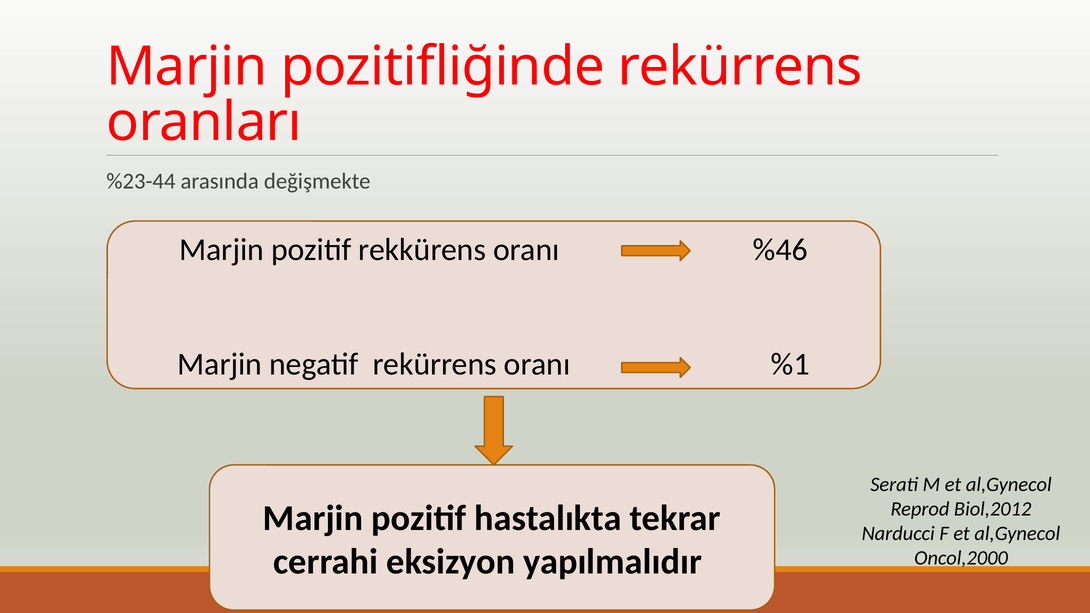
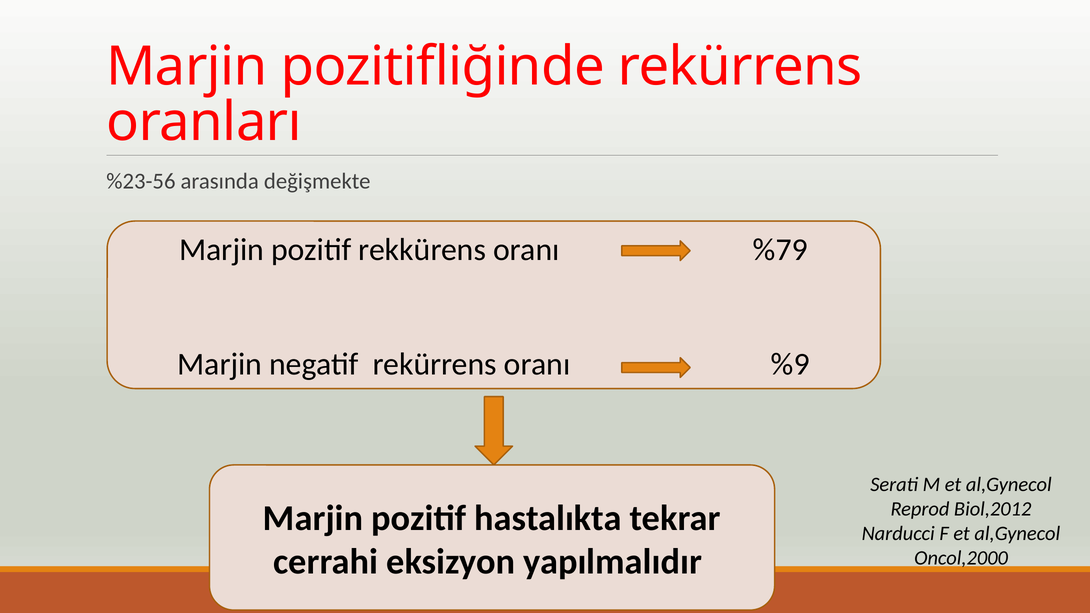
%23-44: %23-44 -> %23-56 (141, 181)
%46: %46 -> %79 (780, 250)
%1: %1 -> %9 (790, 364)
